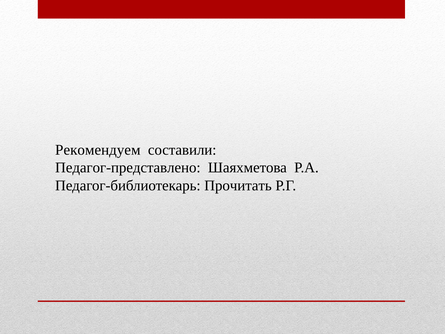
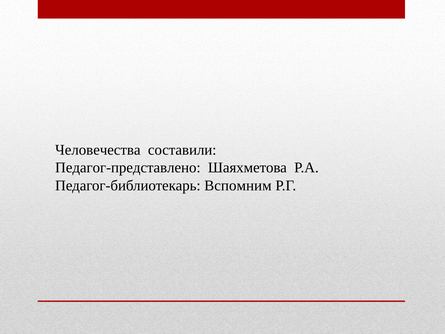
Рекомендуем: Рекомендуем -> Человечества (98, 150)
Прочитать: Прочитать -> Вспомним (238, 185)
